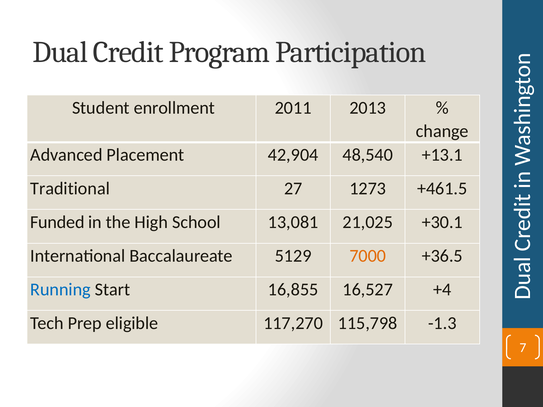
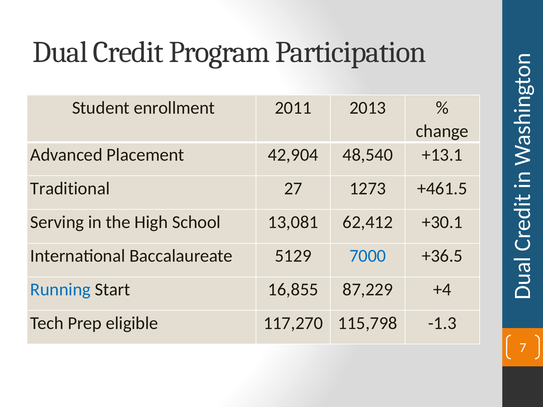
Funded: Funded -> Serving (57, 222)
21,025: 21,025 -> 62,412 (368, 222)
7000 colour: orange -> blue (368, 256)
16,527: 16,527 -> 87,229 (368, 290)
